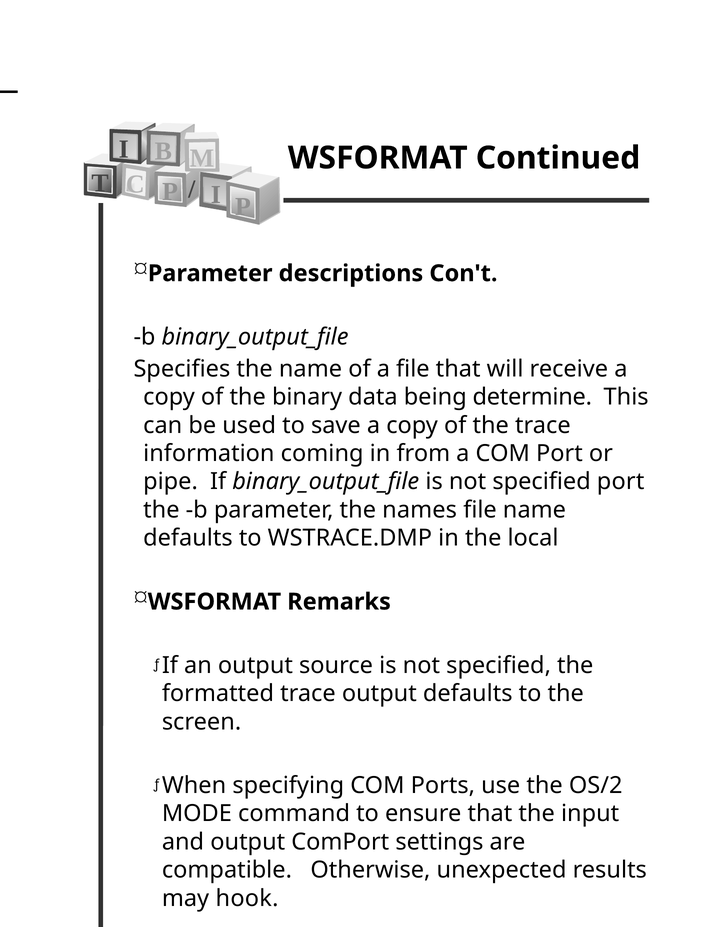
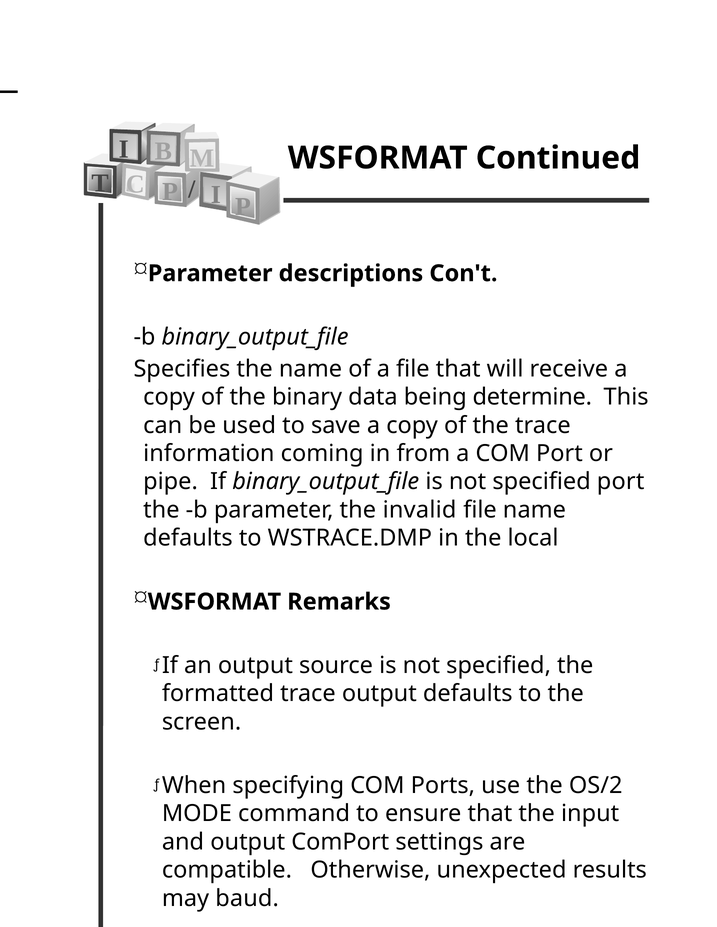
names: names -> invalid (420, 510)
hook: hook -> baud (247, 899)
